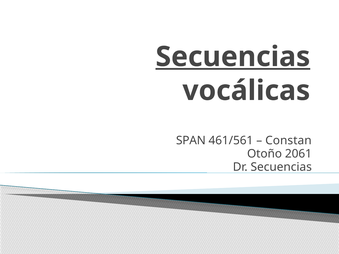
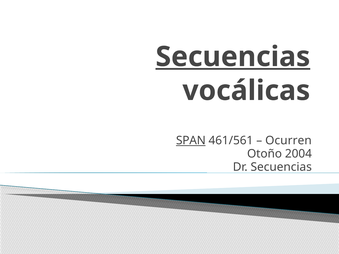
SPAN underline: none -> present (191, 141)
Constan: Constan -> Ocurren (288, 141)
2061: 2061 -> 2004 (298, 154)
